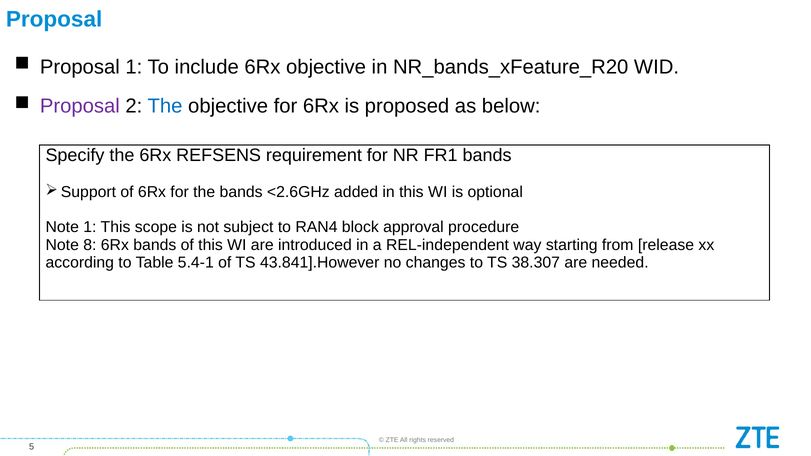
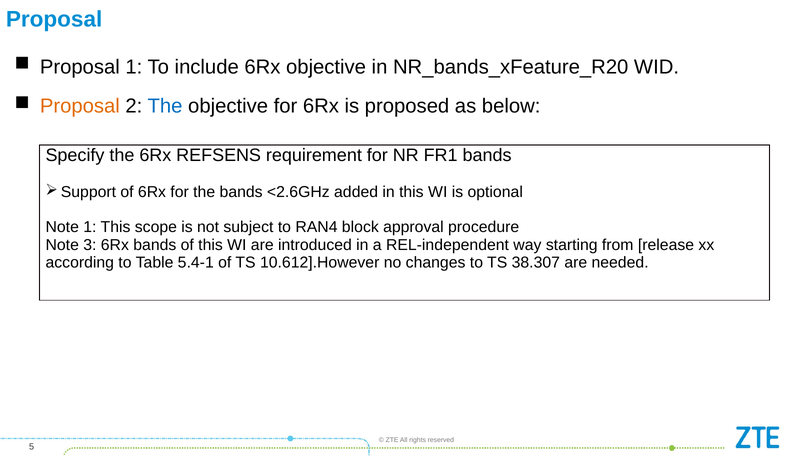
Proposal colour: purple -> orange (80, 106)
8: 8 -> 3 (90, 245)
43.841].However: 43.841].However -> 10.612].However (320, 263)
